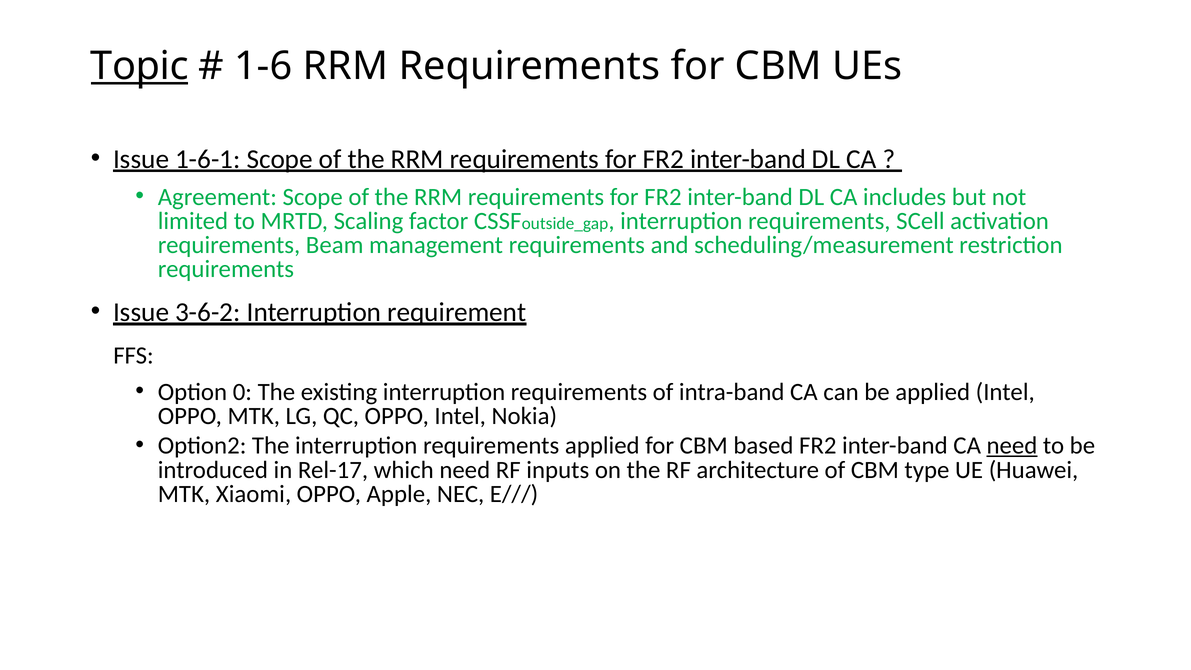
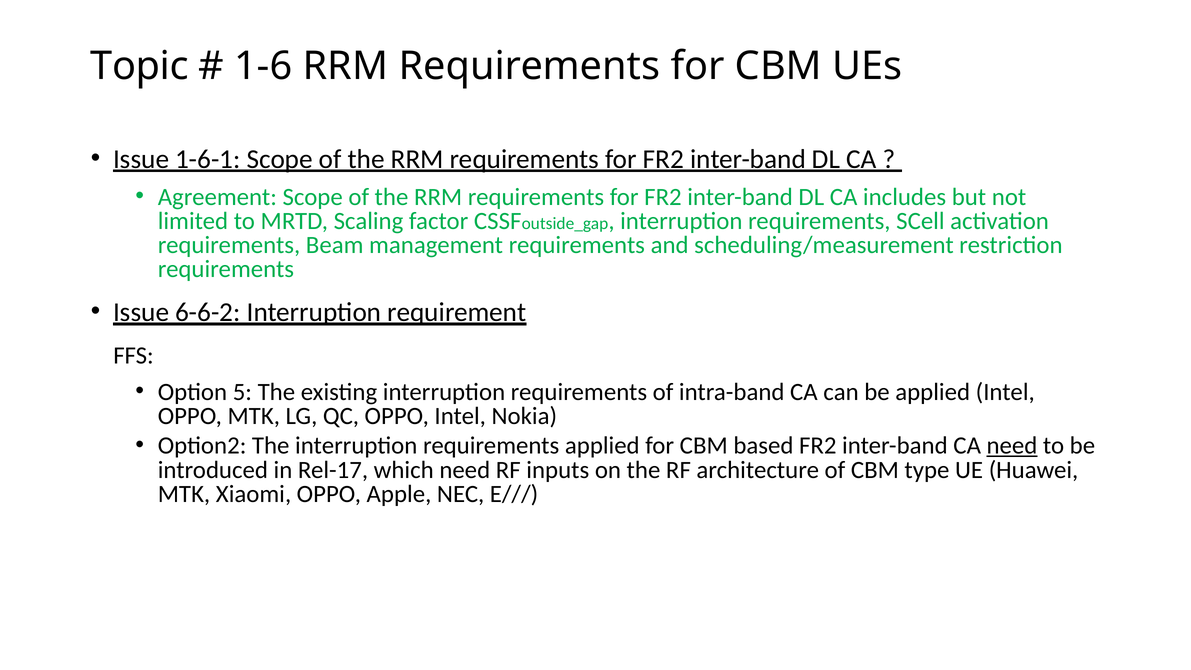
Topic underline: present -> none (140, 66)
3-6-2: 3-6-2 -> 6-6-2 (208, 312)
0: 0 -> 5 (242, 392)
